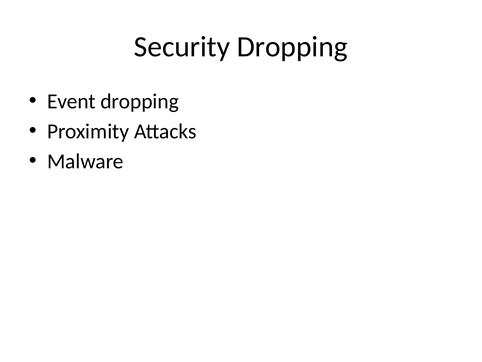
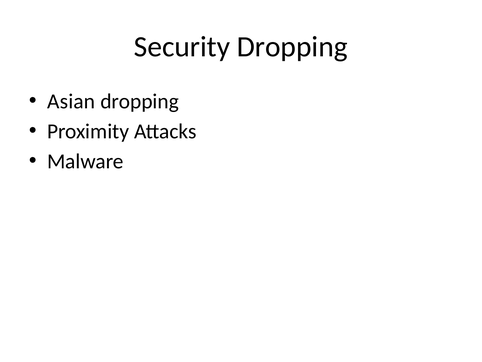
Event: Event -> Asian (71, 101)
